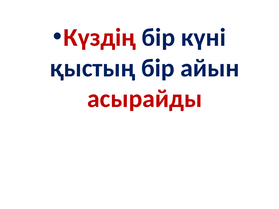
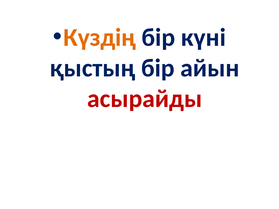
Күздің colour: red -> orange (100, 37)
